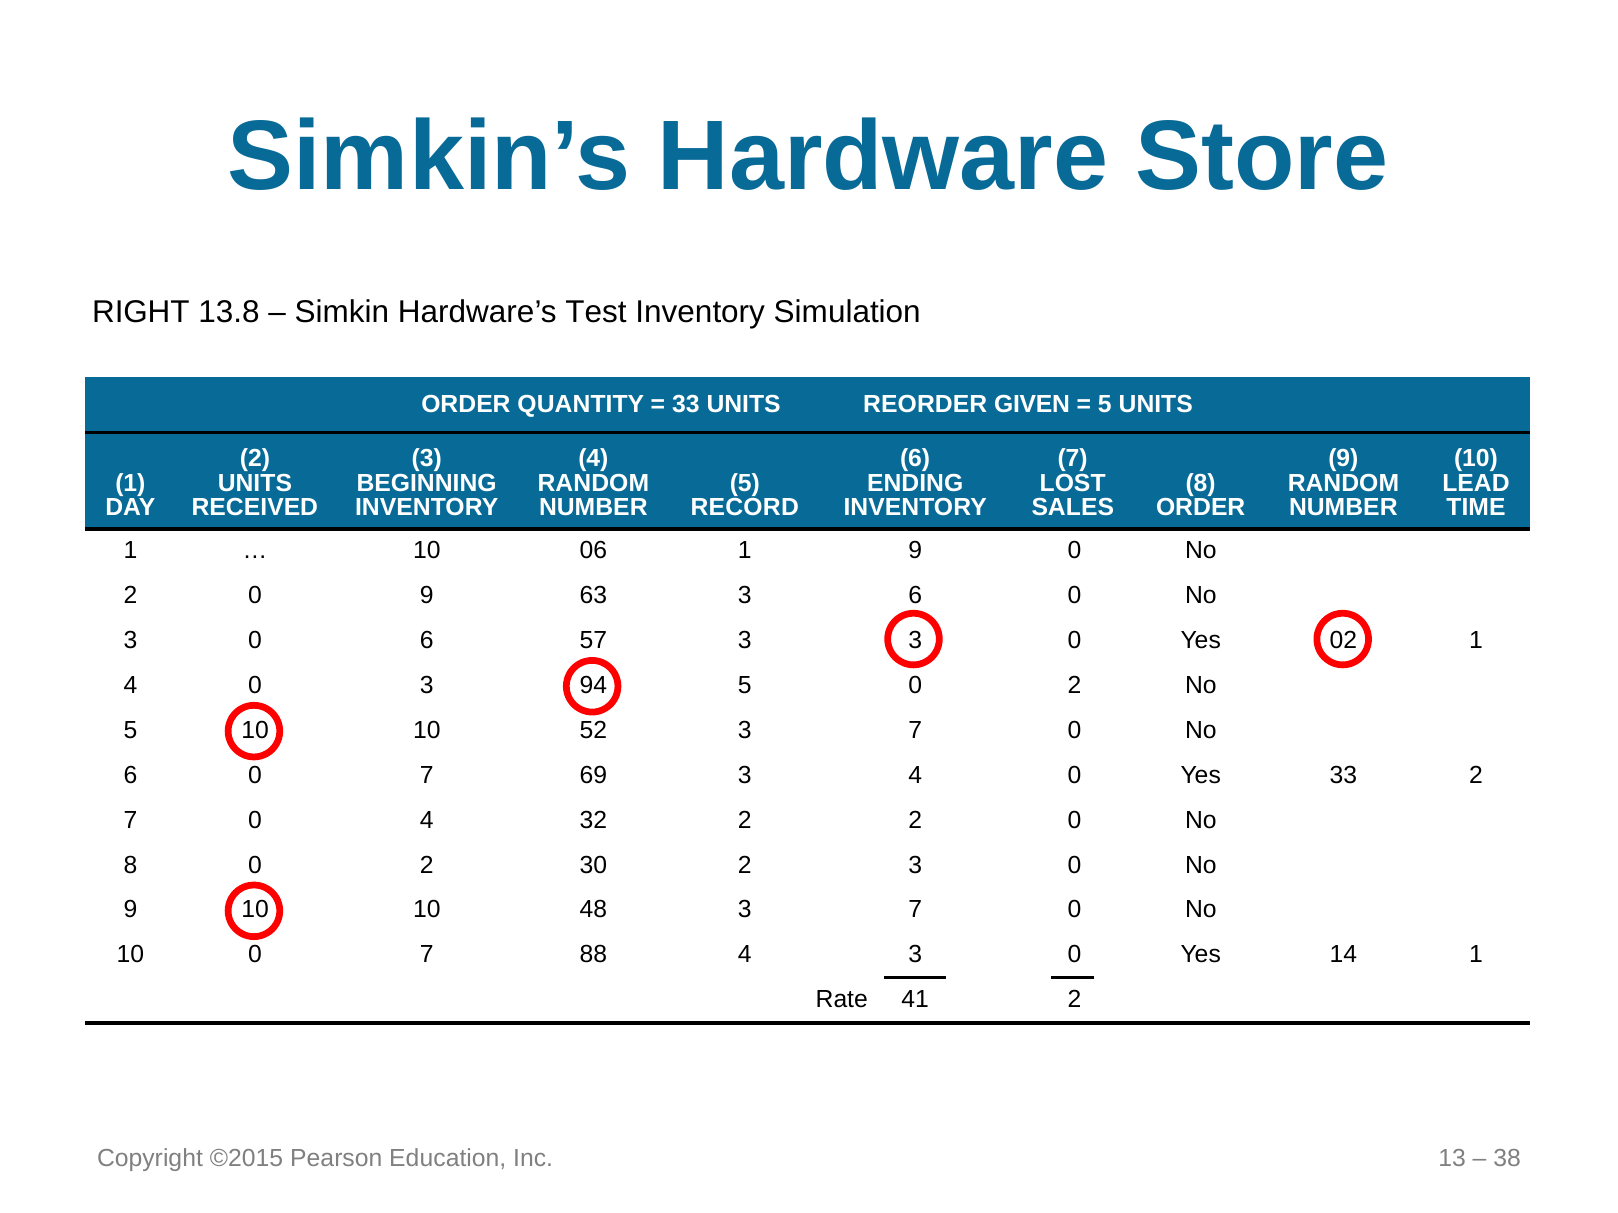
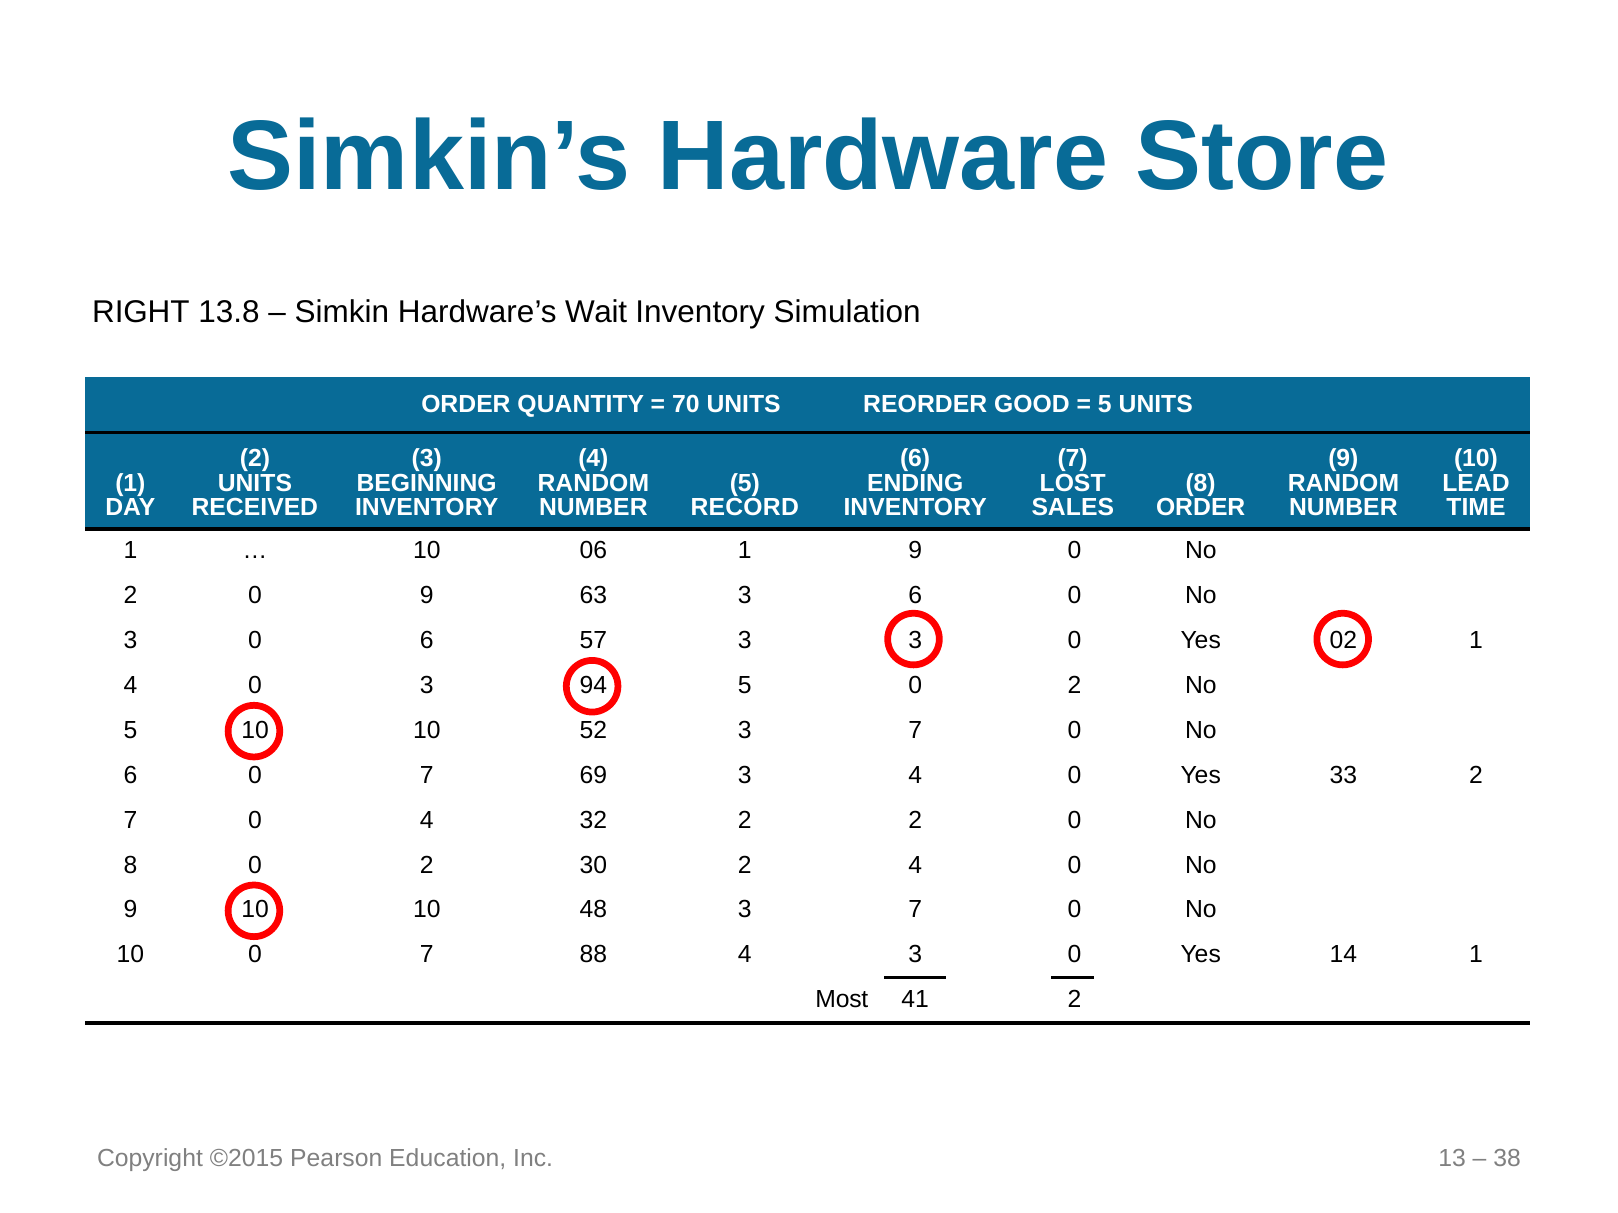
Test: Test -> Wait (596, 312)
33: 33 -> 70 (686, 404)
GIVEN: GIVEN -> GOOD (1032, 404)
2 3: 3 -> 4 (915, 865)
Rate: Rate -> Most (842, 1000)
